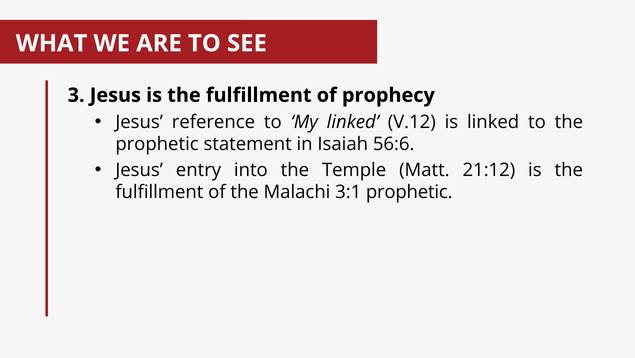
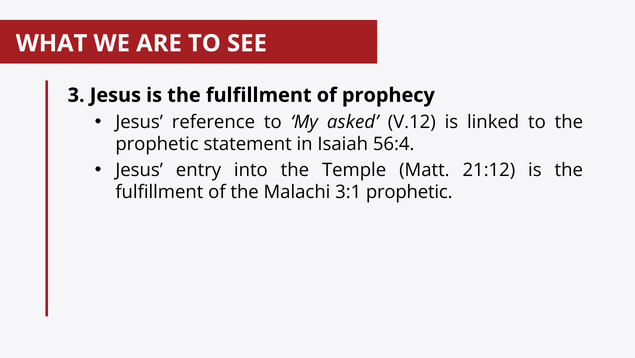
My linked: linked -> asked (353, 122)
56:6: 56:6 -> 56:4 (394, 144)
